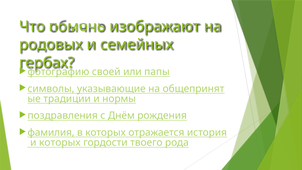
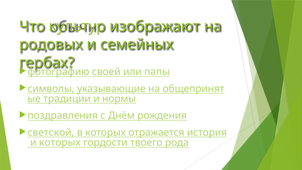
помочь: помочь -> культур (77, 26)
фамилия: фамилия -> светской (51, 132)
